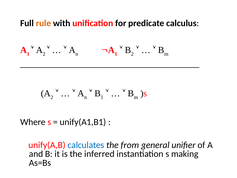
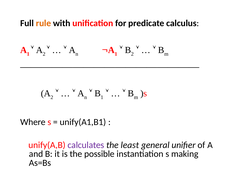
calculates colour: blue -> purple (86, 145)
from: from -> least (130, 145)
inferred: inferred -> possible (99, 154)
